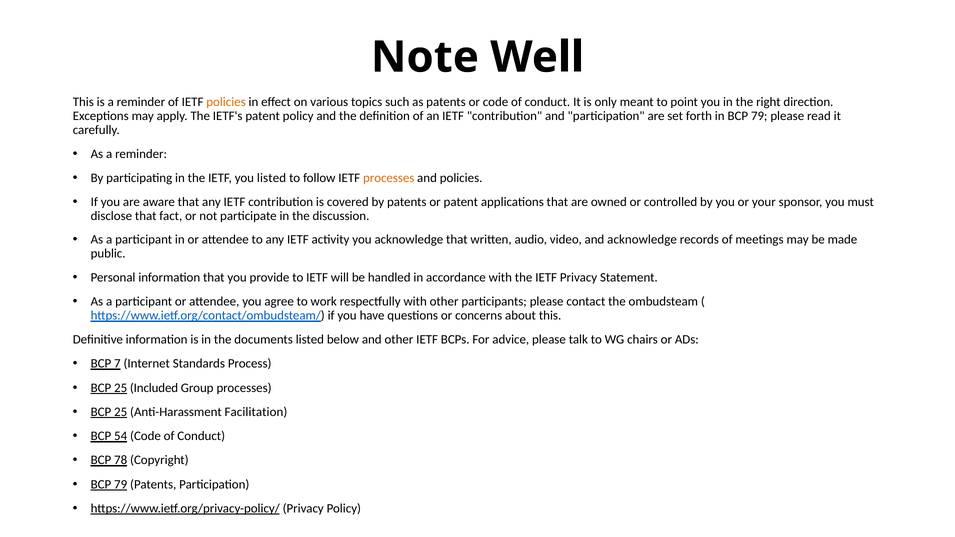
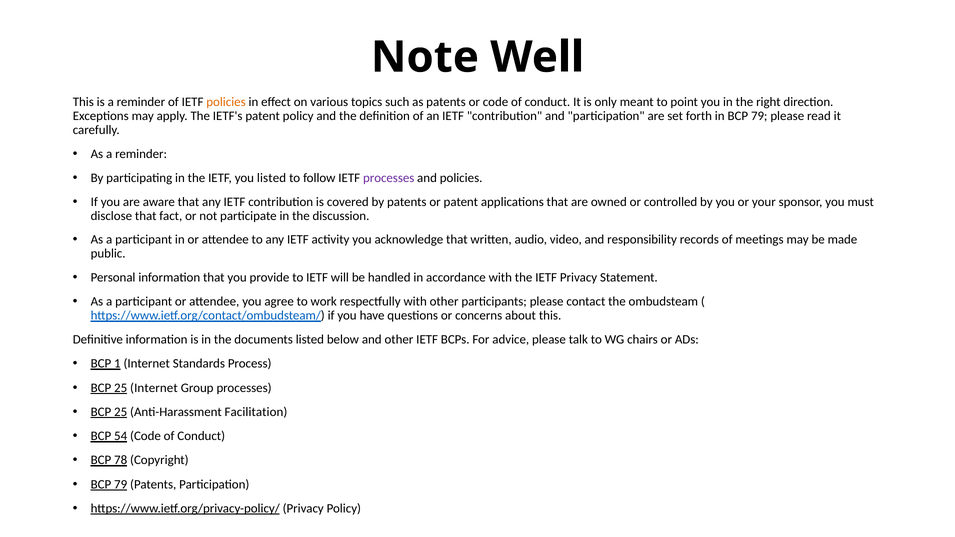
processes colour: orange -> purple (389, 178)
and acknowledge: acknowledge -> responsibility (642, 240)
7: 7 -> 1 (117, 364)
25 Included: Included -> Internet (154, 388)
